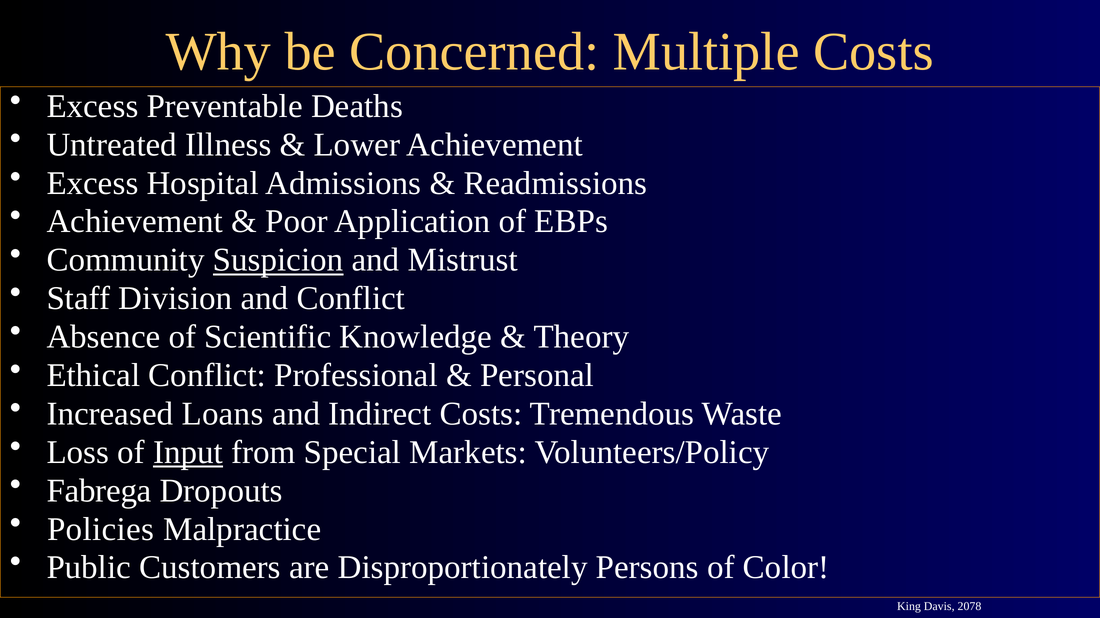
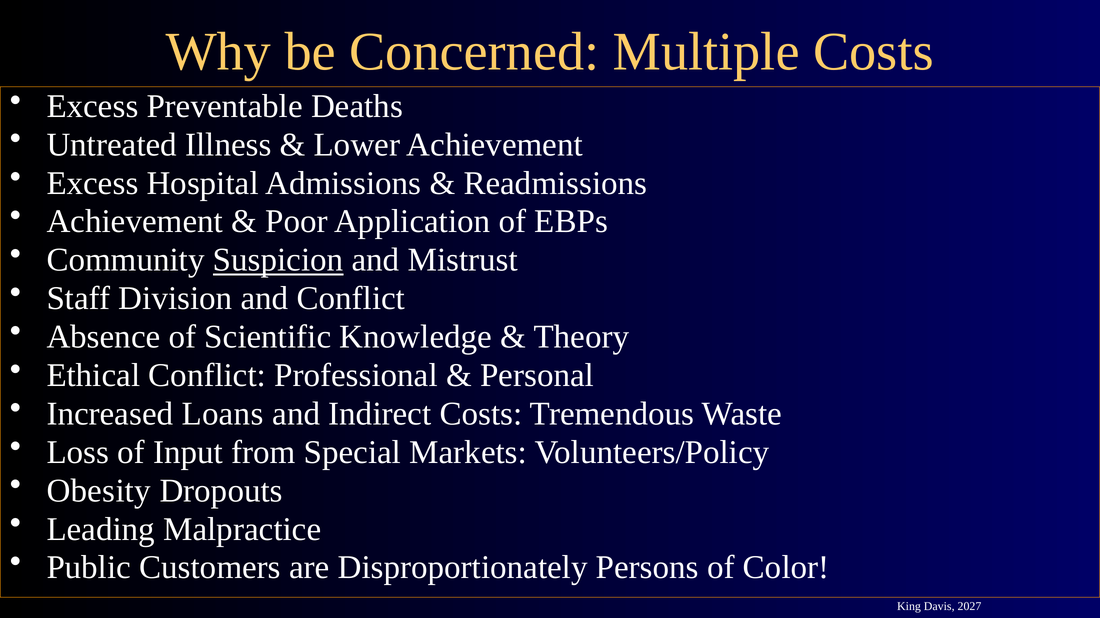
Input underline: present -> none (188, 452)
Fabrega: Fabrega -> Obesity (99, 490)
Policies: Policies -> Leading (101, 528)
2078: 2078 -> 2027 (969, 606)
